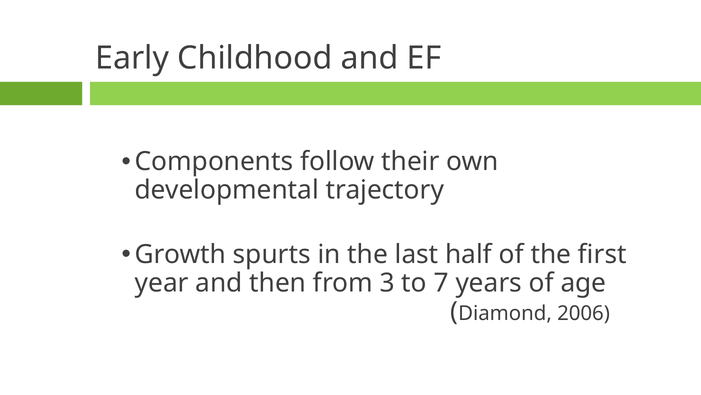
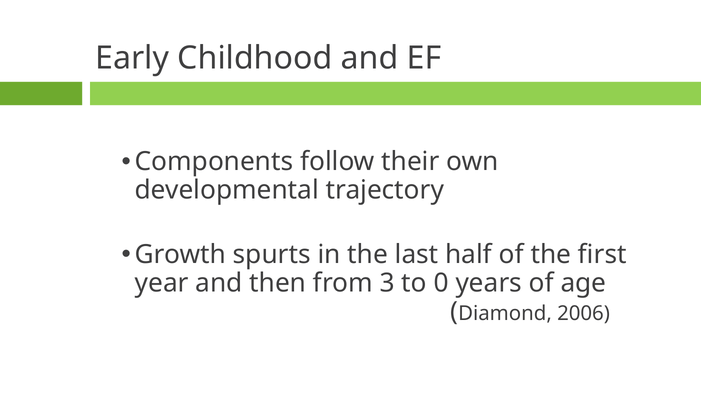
7: 7 -> 0 (441, 282)
